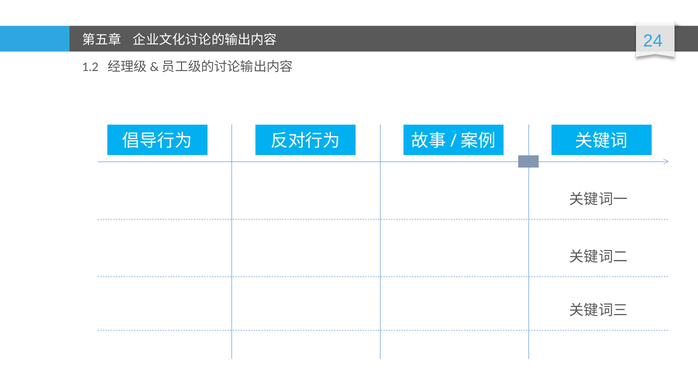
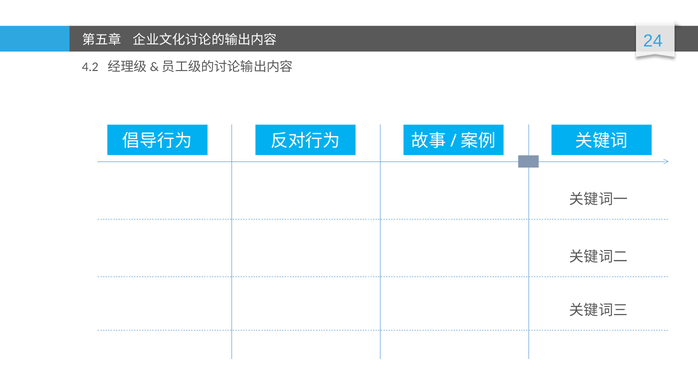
1.2: 1.2 -> 4.2 (90, 67)
